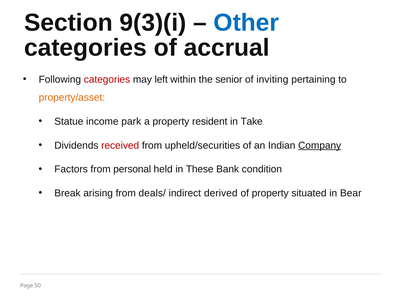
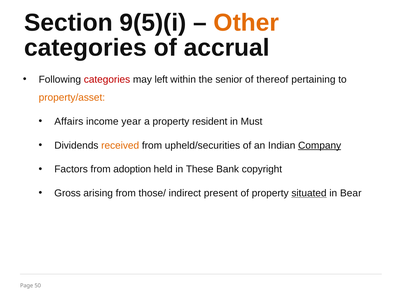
9(3)(i: 9(3)(i -> 9(5)(i (153, 23)
Other colour: blue -> orange (246, 23)
inviting: inviting -> thereof (272, 80)
Statue: Statue -> Affairs (69, 122)
park: park -> year (131, 122)
Take: Take -> Must (252, 122)
received colour: red -> orange (120, 146)
personal: personal -> adoption (132, 170)
condition: condition -> copyright (262, 170)
Break: Break -> Gross (68, 193)
deals/: deals/ -> those/ (152, 193)
derived: derived -> present (221, 193)
situated underline: none -> present (309, 193)
